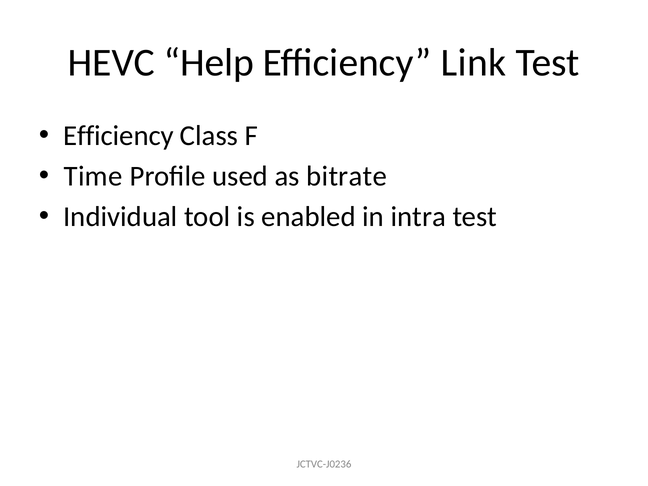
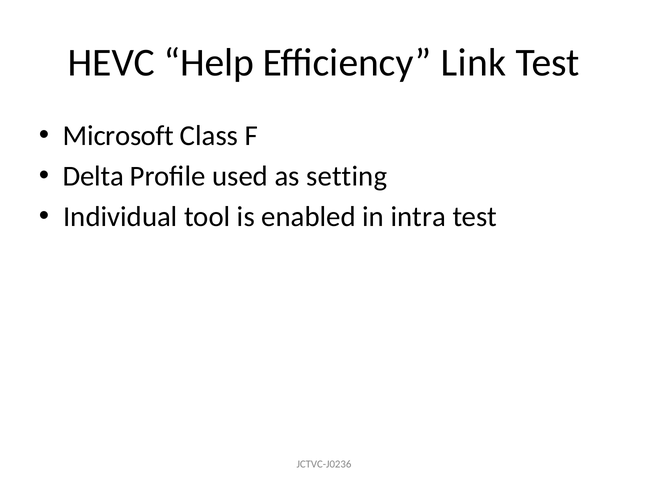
Efficiency: Efficiency -> Microsoft (118, 136)
Time: Time -> Delta (93, 176)
bitrate: bitrate -> setting (347, 176)
